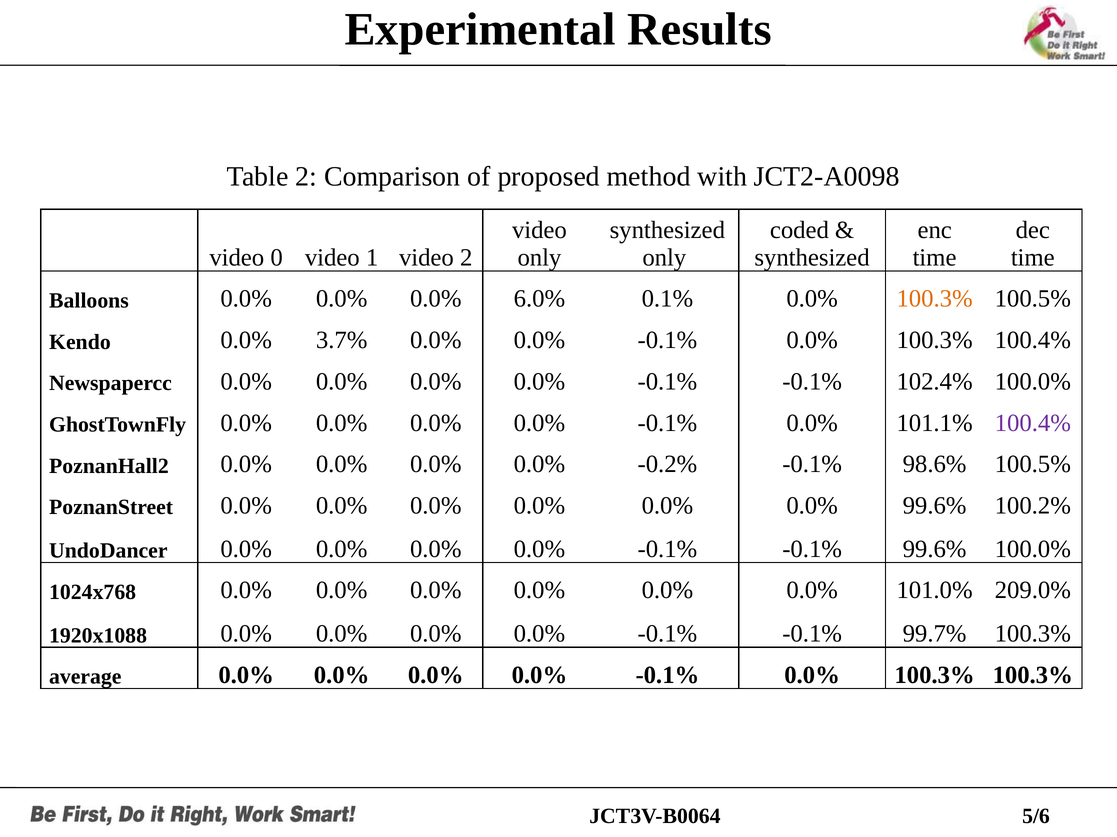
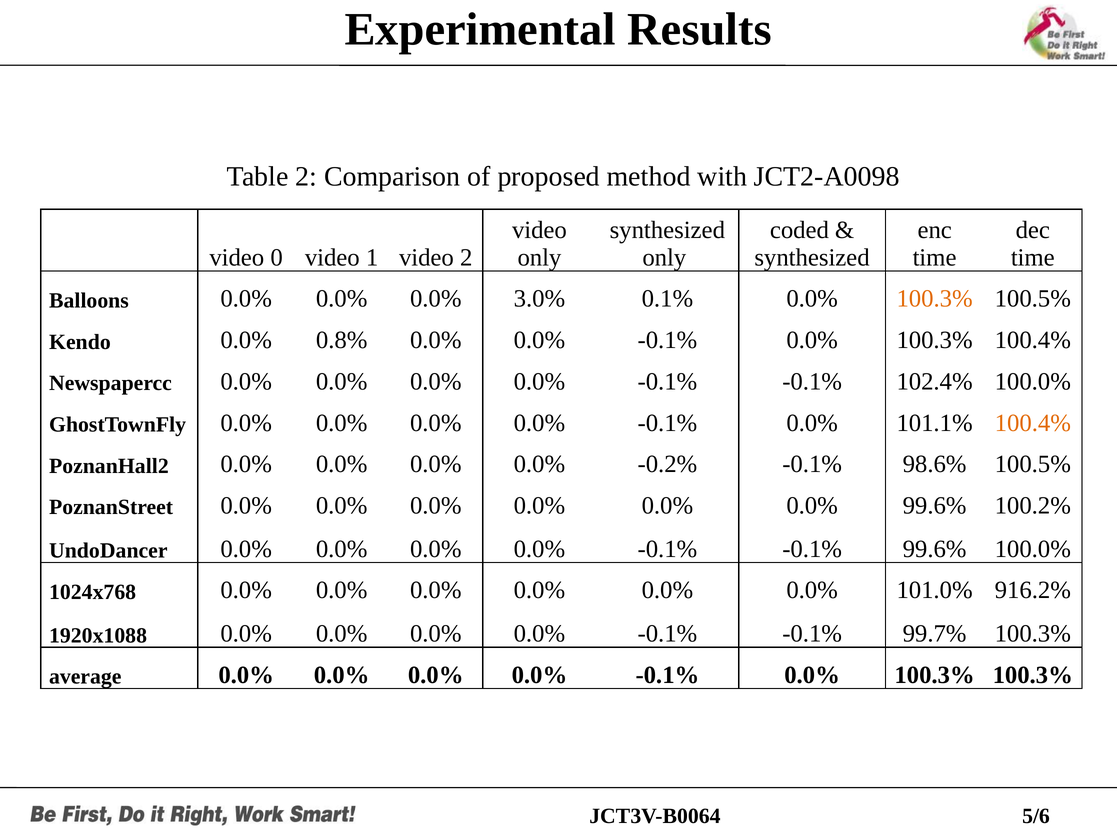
6.0%: 6.0% -> 3.0% (539, 299)
3.7%: 3.7% -> 0.8% (342, 340)
100.4% colour: purple -> orange (1033, 423)
209.0%: 209.0% -> 916.2% (1033, 591)
